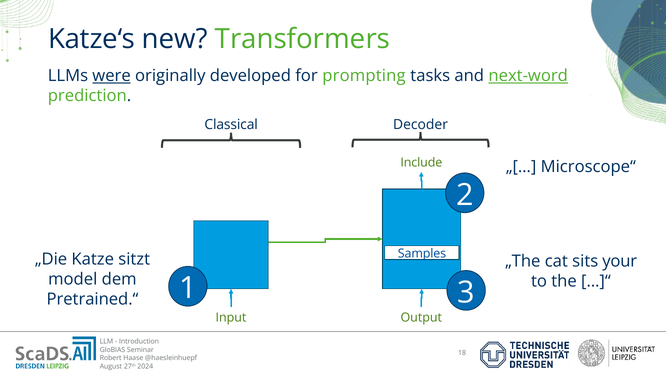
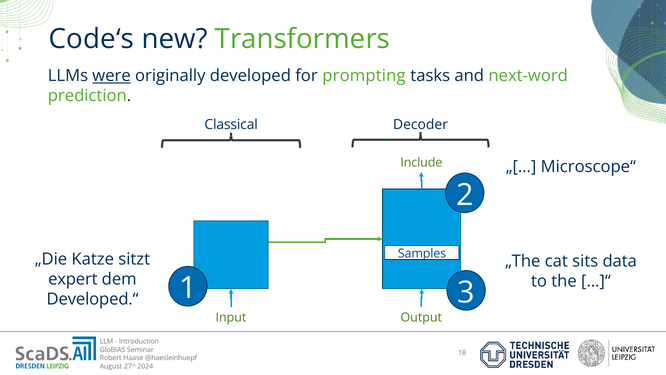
Katze‘s: Katze‘s -> Code‘s (91, 39)
next-word underline: present -> none (528, 76)
your: your -> data (620, 261)
model: model -> expert (73, 279)
Pretrained.“: Pretrained.“ -> Developed.“ (93, 299)
